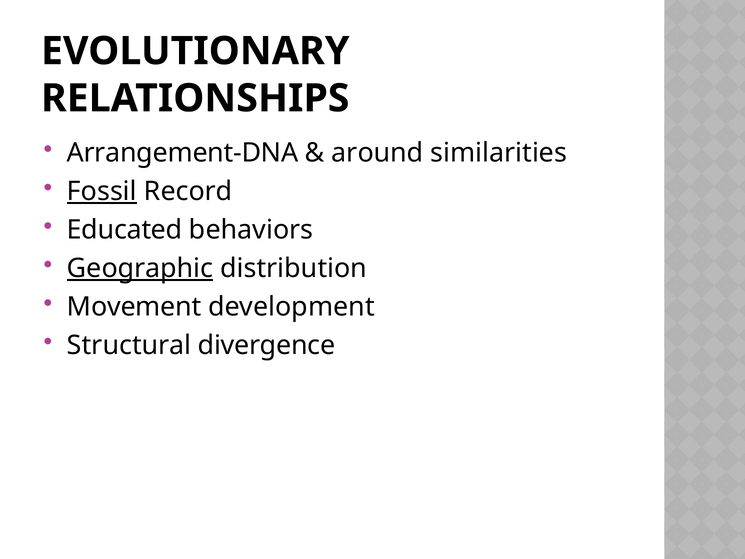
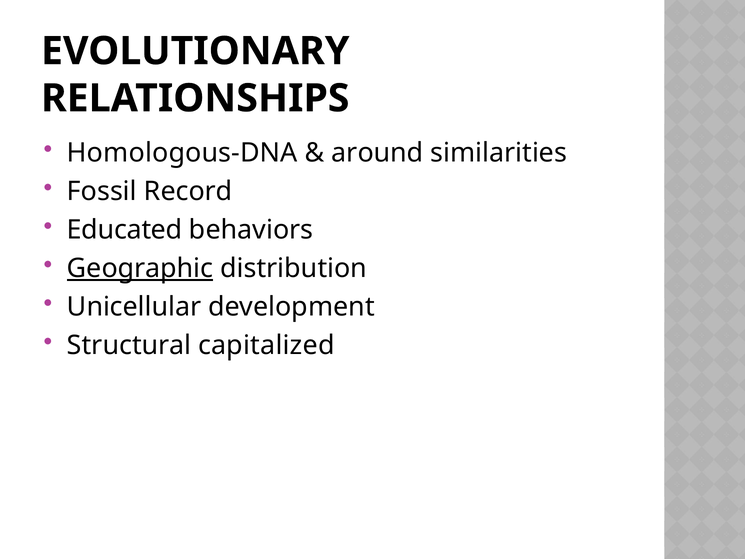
Arrangement-DNA: Arrangement-DNA -> Homologous-DNA (182, 153)
Fossil underline: present -> none (102, 191)
Movement: Movement -> Unicellular (134, 307)
divergence: divergence -> capitalized (266, 345)
